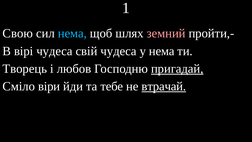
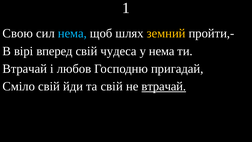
земний colour: pink -> yellow (166, 33)
вірі чудеса: чудеса -> вперед (54, 51)
Творець: Творець -> Втрачай (25, 69)
пригадай underline: present -> none (177, 69)
Сміло віри: віри -> свій (49, 86)
та тебе: тебе -> свій (112, 86)
